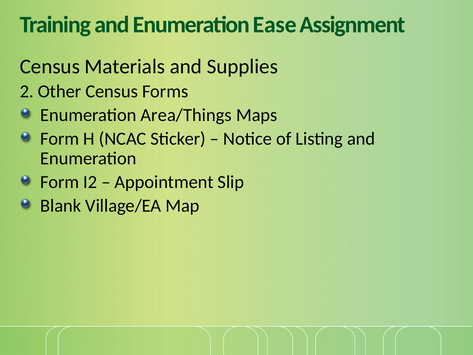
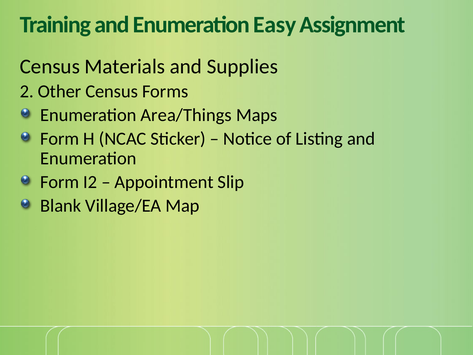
Ease: Ease -> Easy (275, 25)
